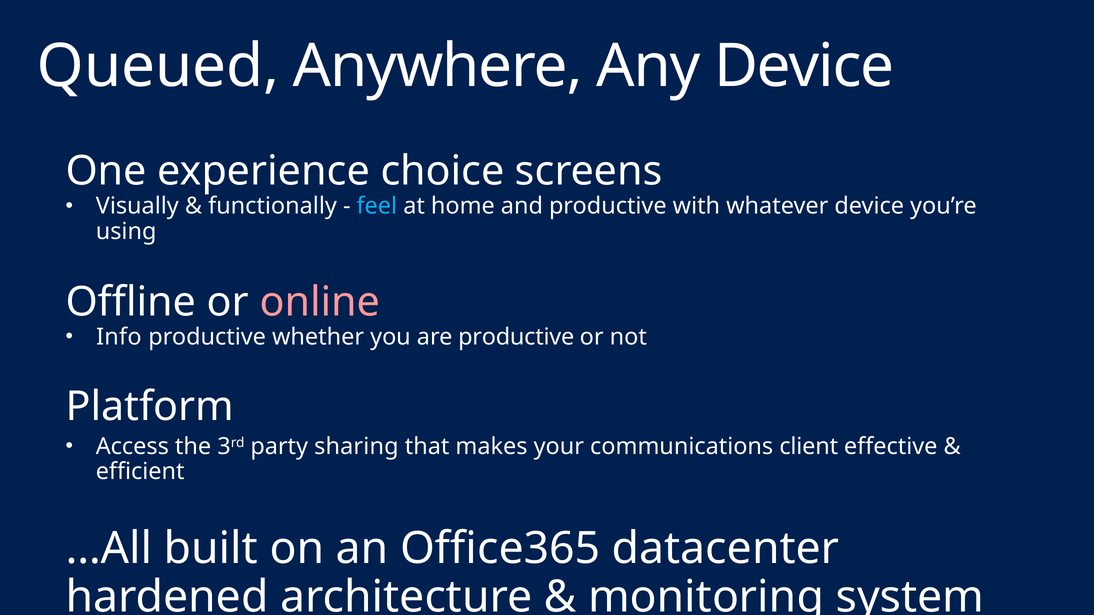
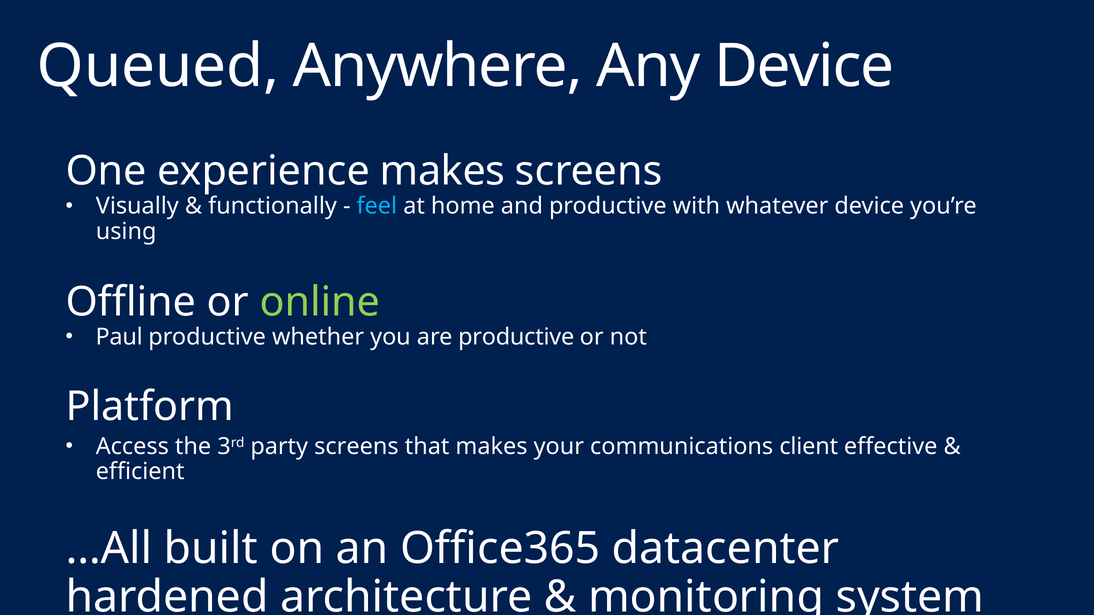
experience choice: choice -> makes (443, 171)
online colour: pink -> light green (320, 302)
Info: Info -> Paul (119, 337)
party sharing: sharing -> screens (356, 447)
